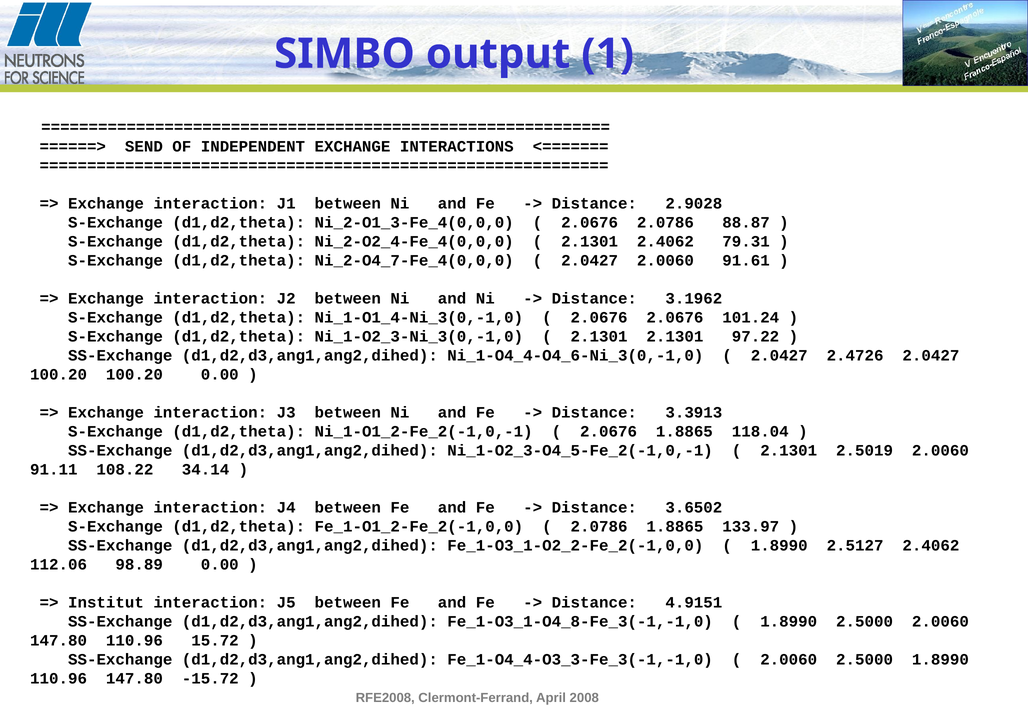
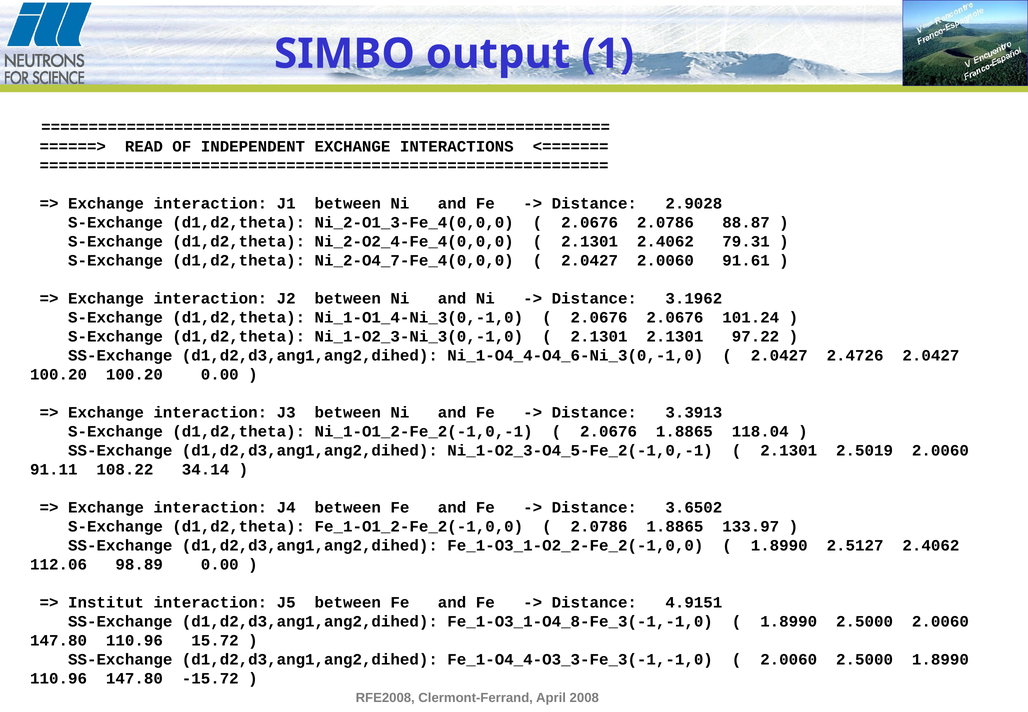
SEND: SEND -> READ (144, 147)
